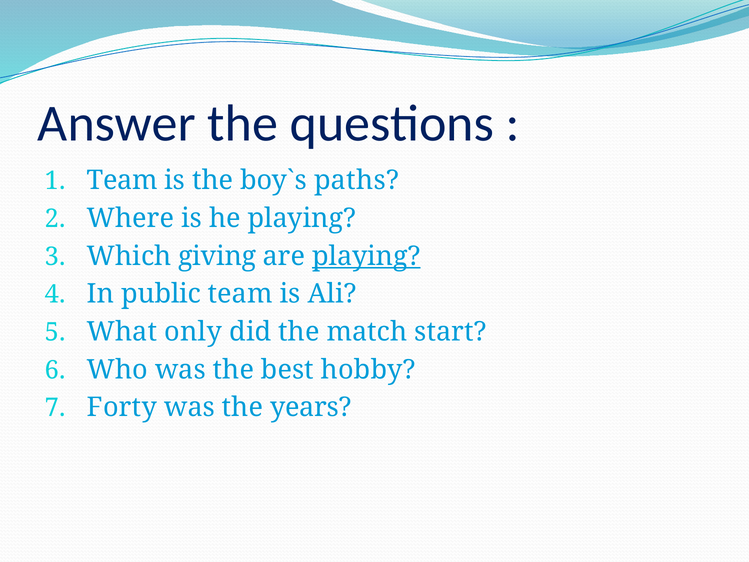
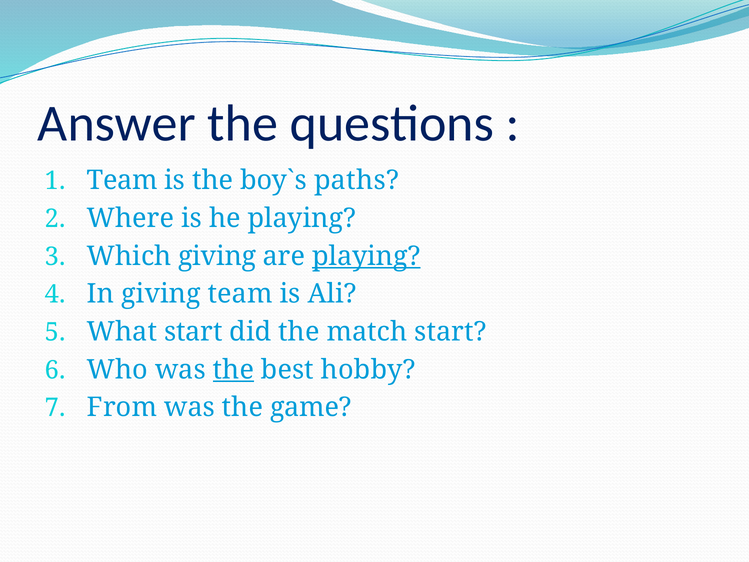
In public: public -> giving (161, 294)
What only: only -> start (193, 332)
the underline: none -> present (233, 369)
Forty: Forty -> From (122, 407)
years: years -> game (311, 407)
